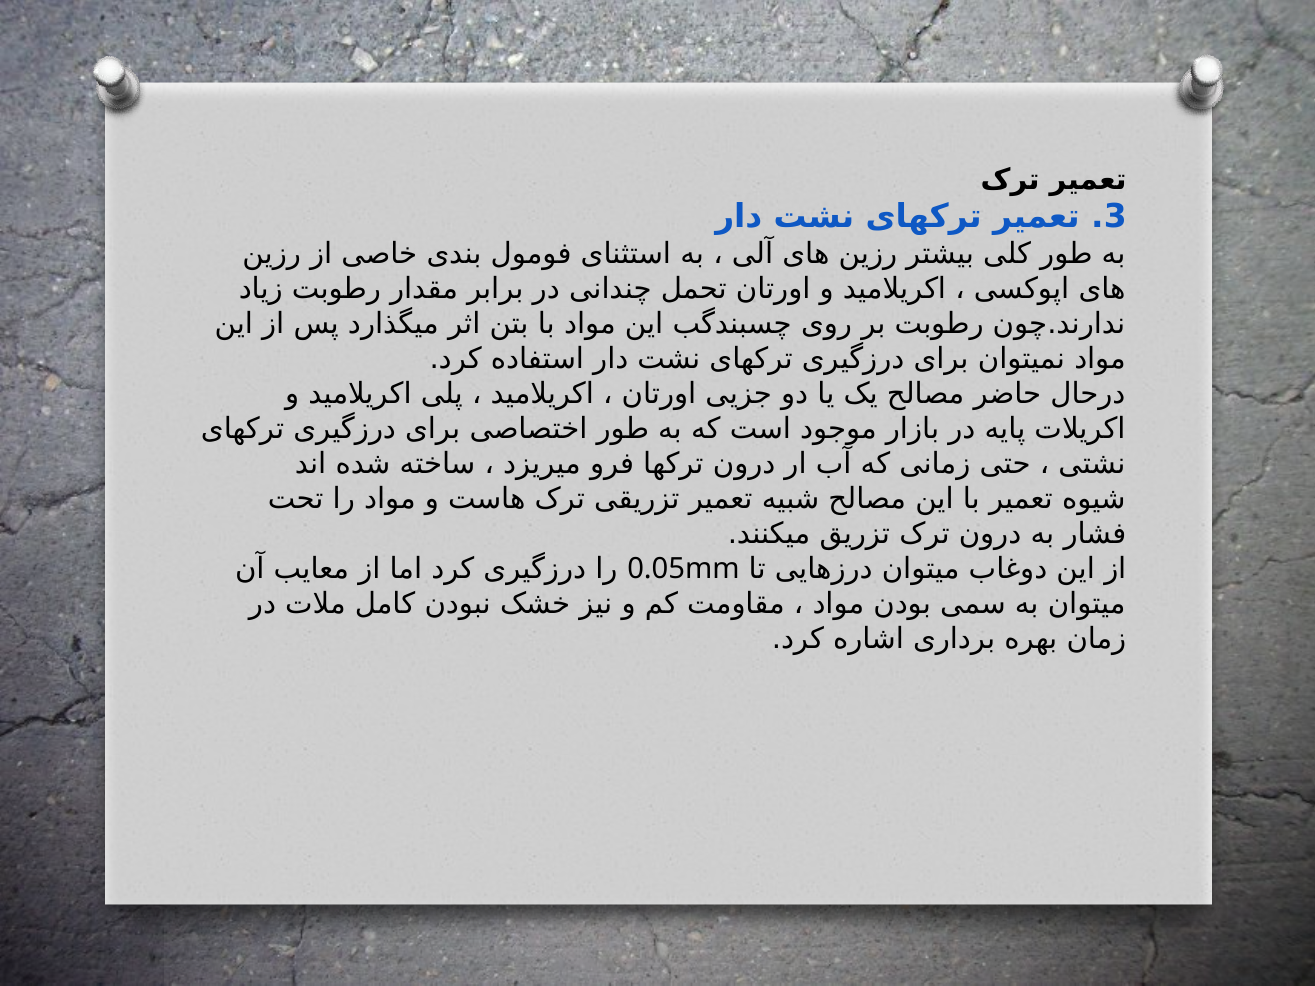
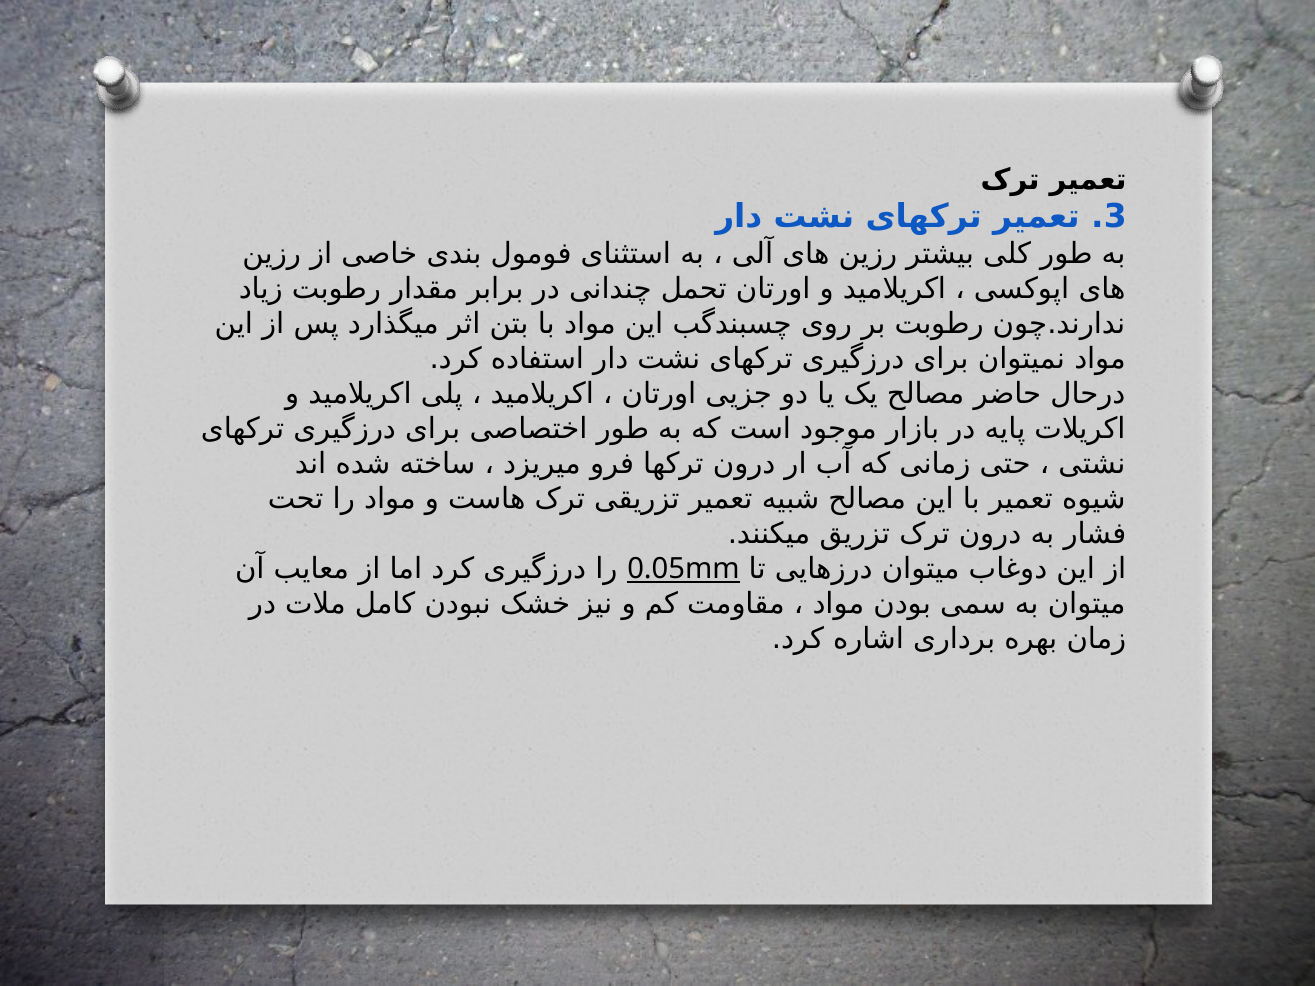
0.05mm underline: none -> present (683, 569)
